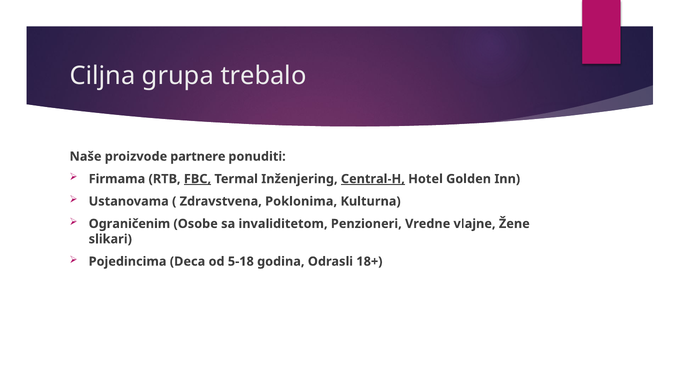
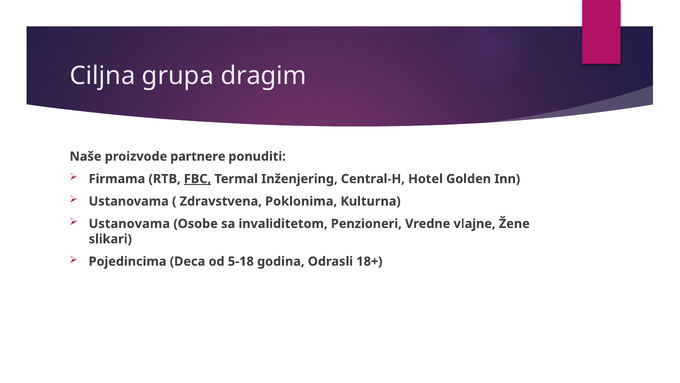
trebalo: trebalo -> dragim (264, 76)
Central-H underline: present -> none (373, 179)
Ograničenim: Ograničenim -> Ustanovama (129, 223)
